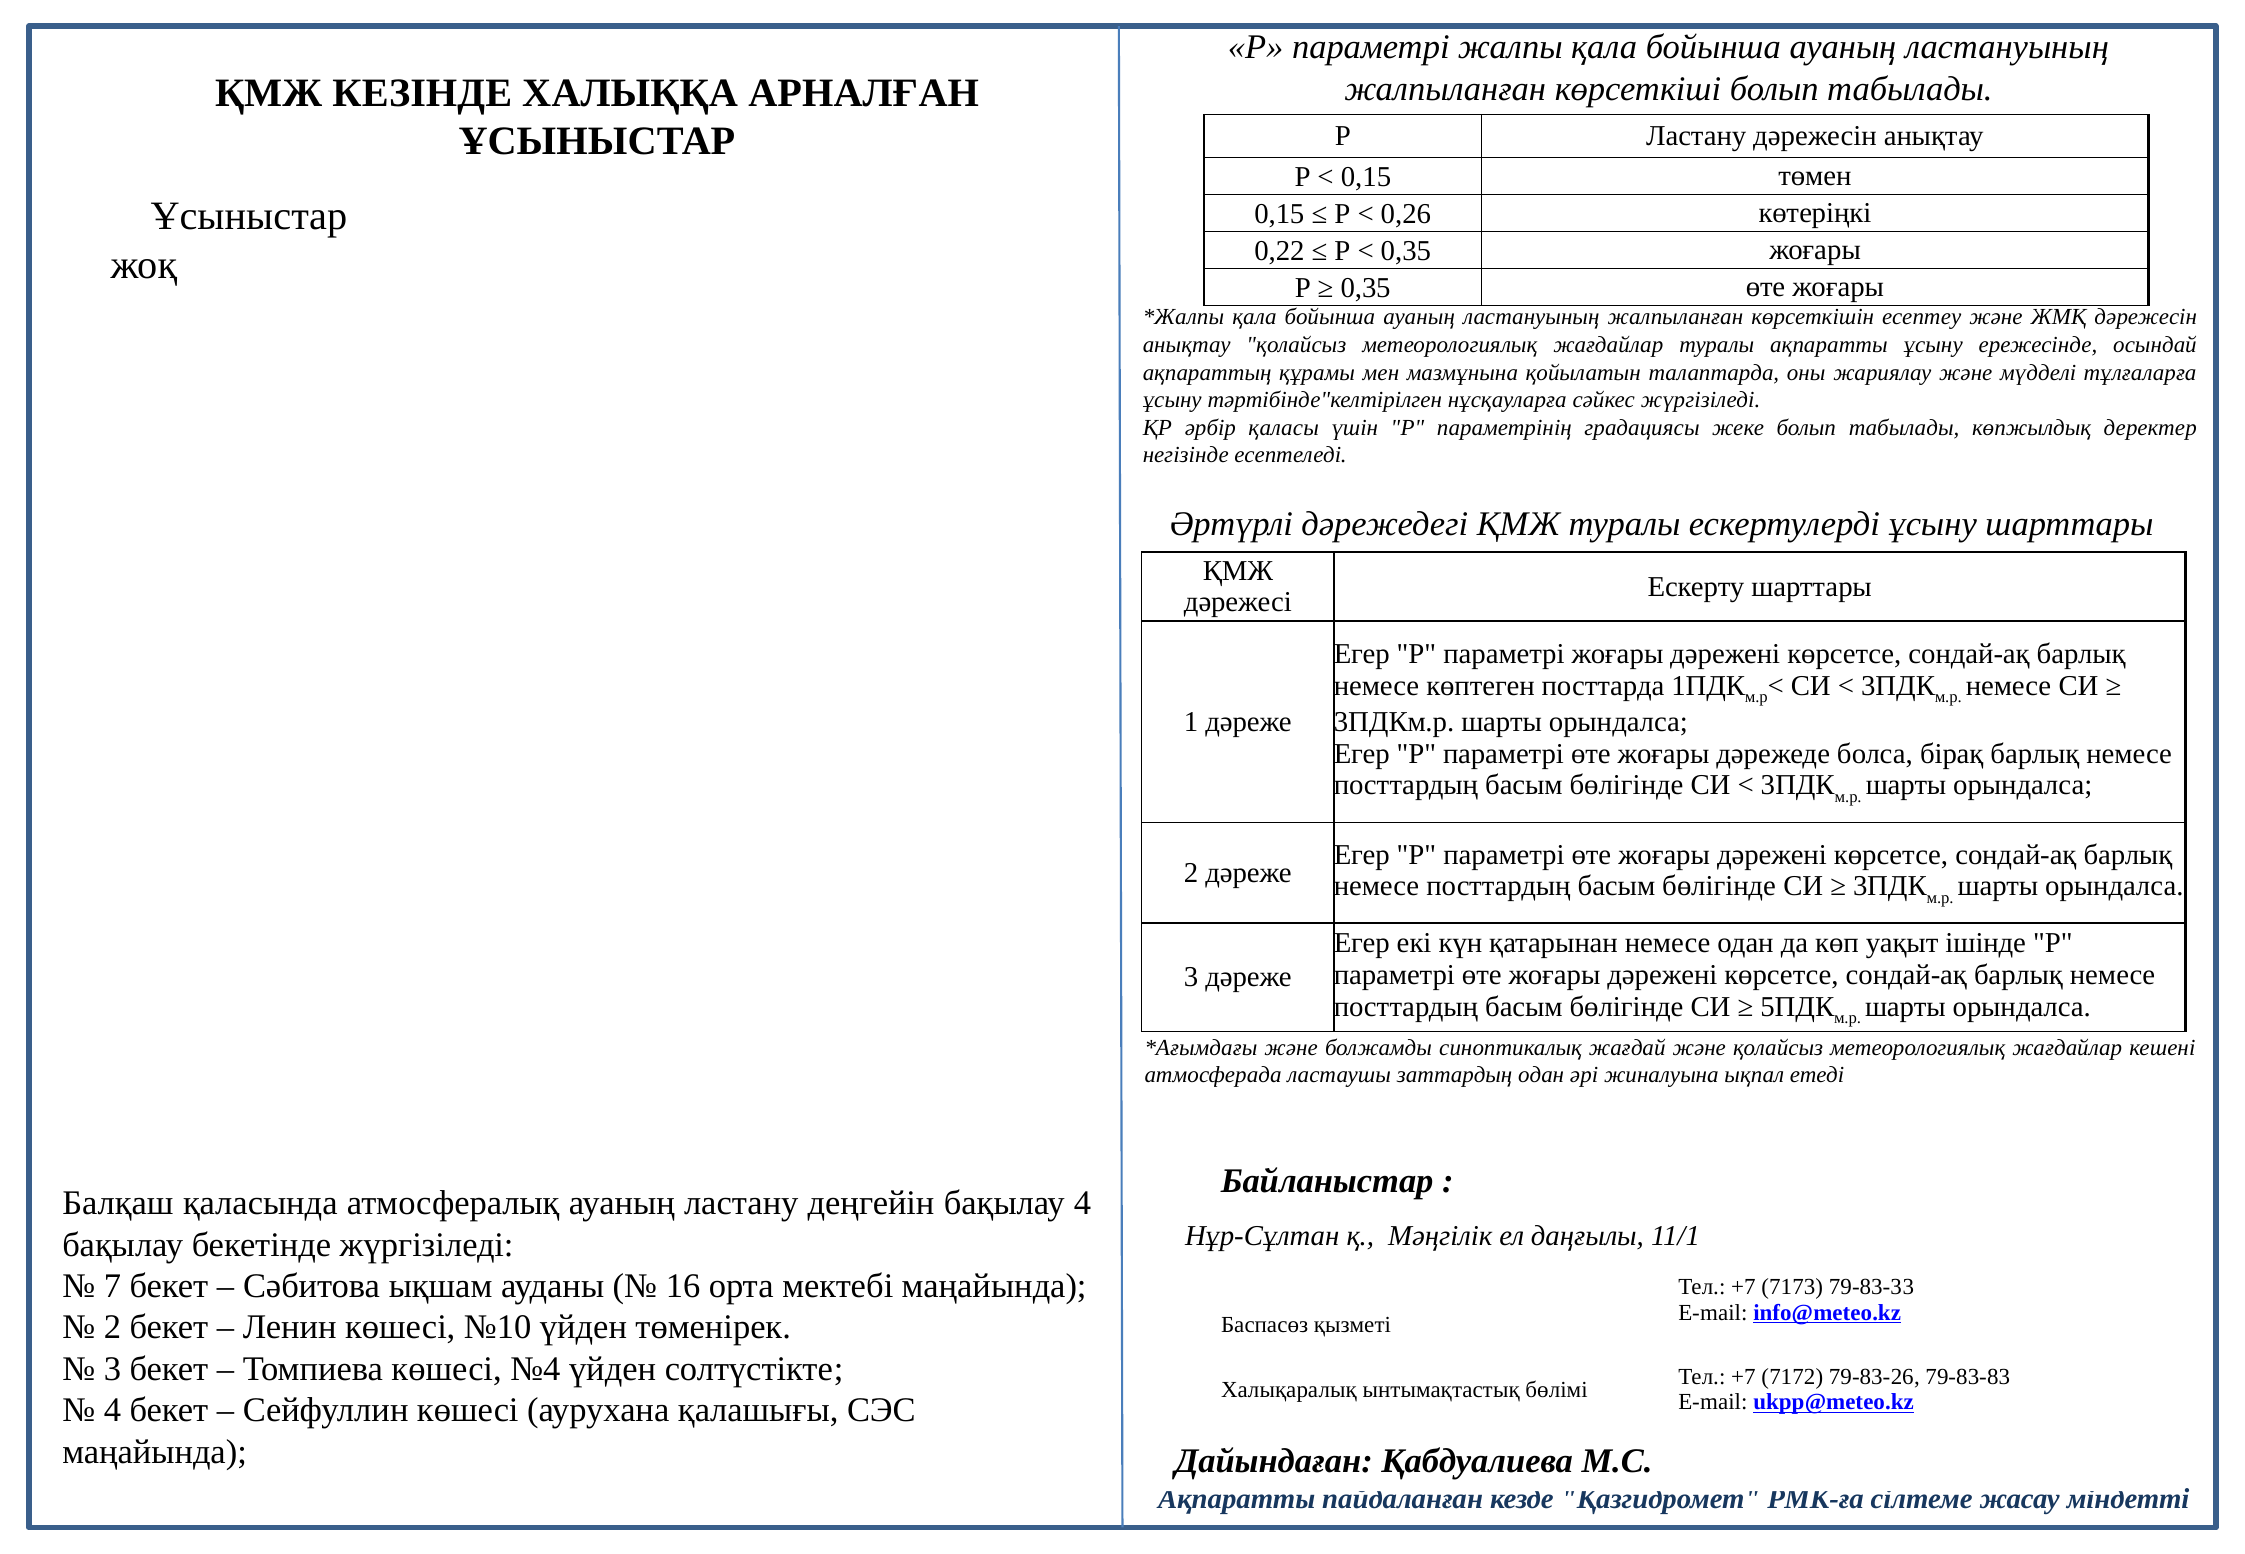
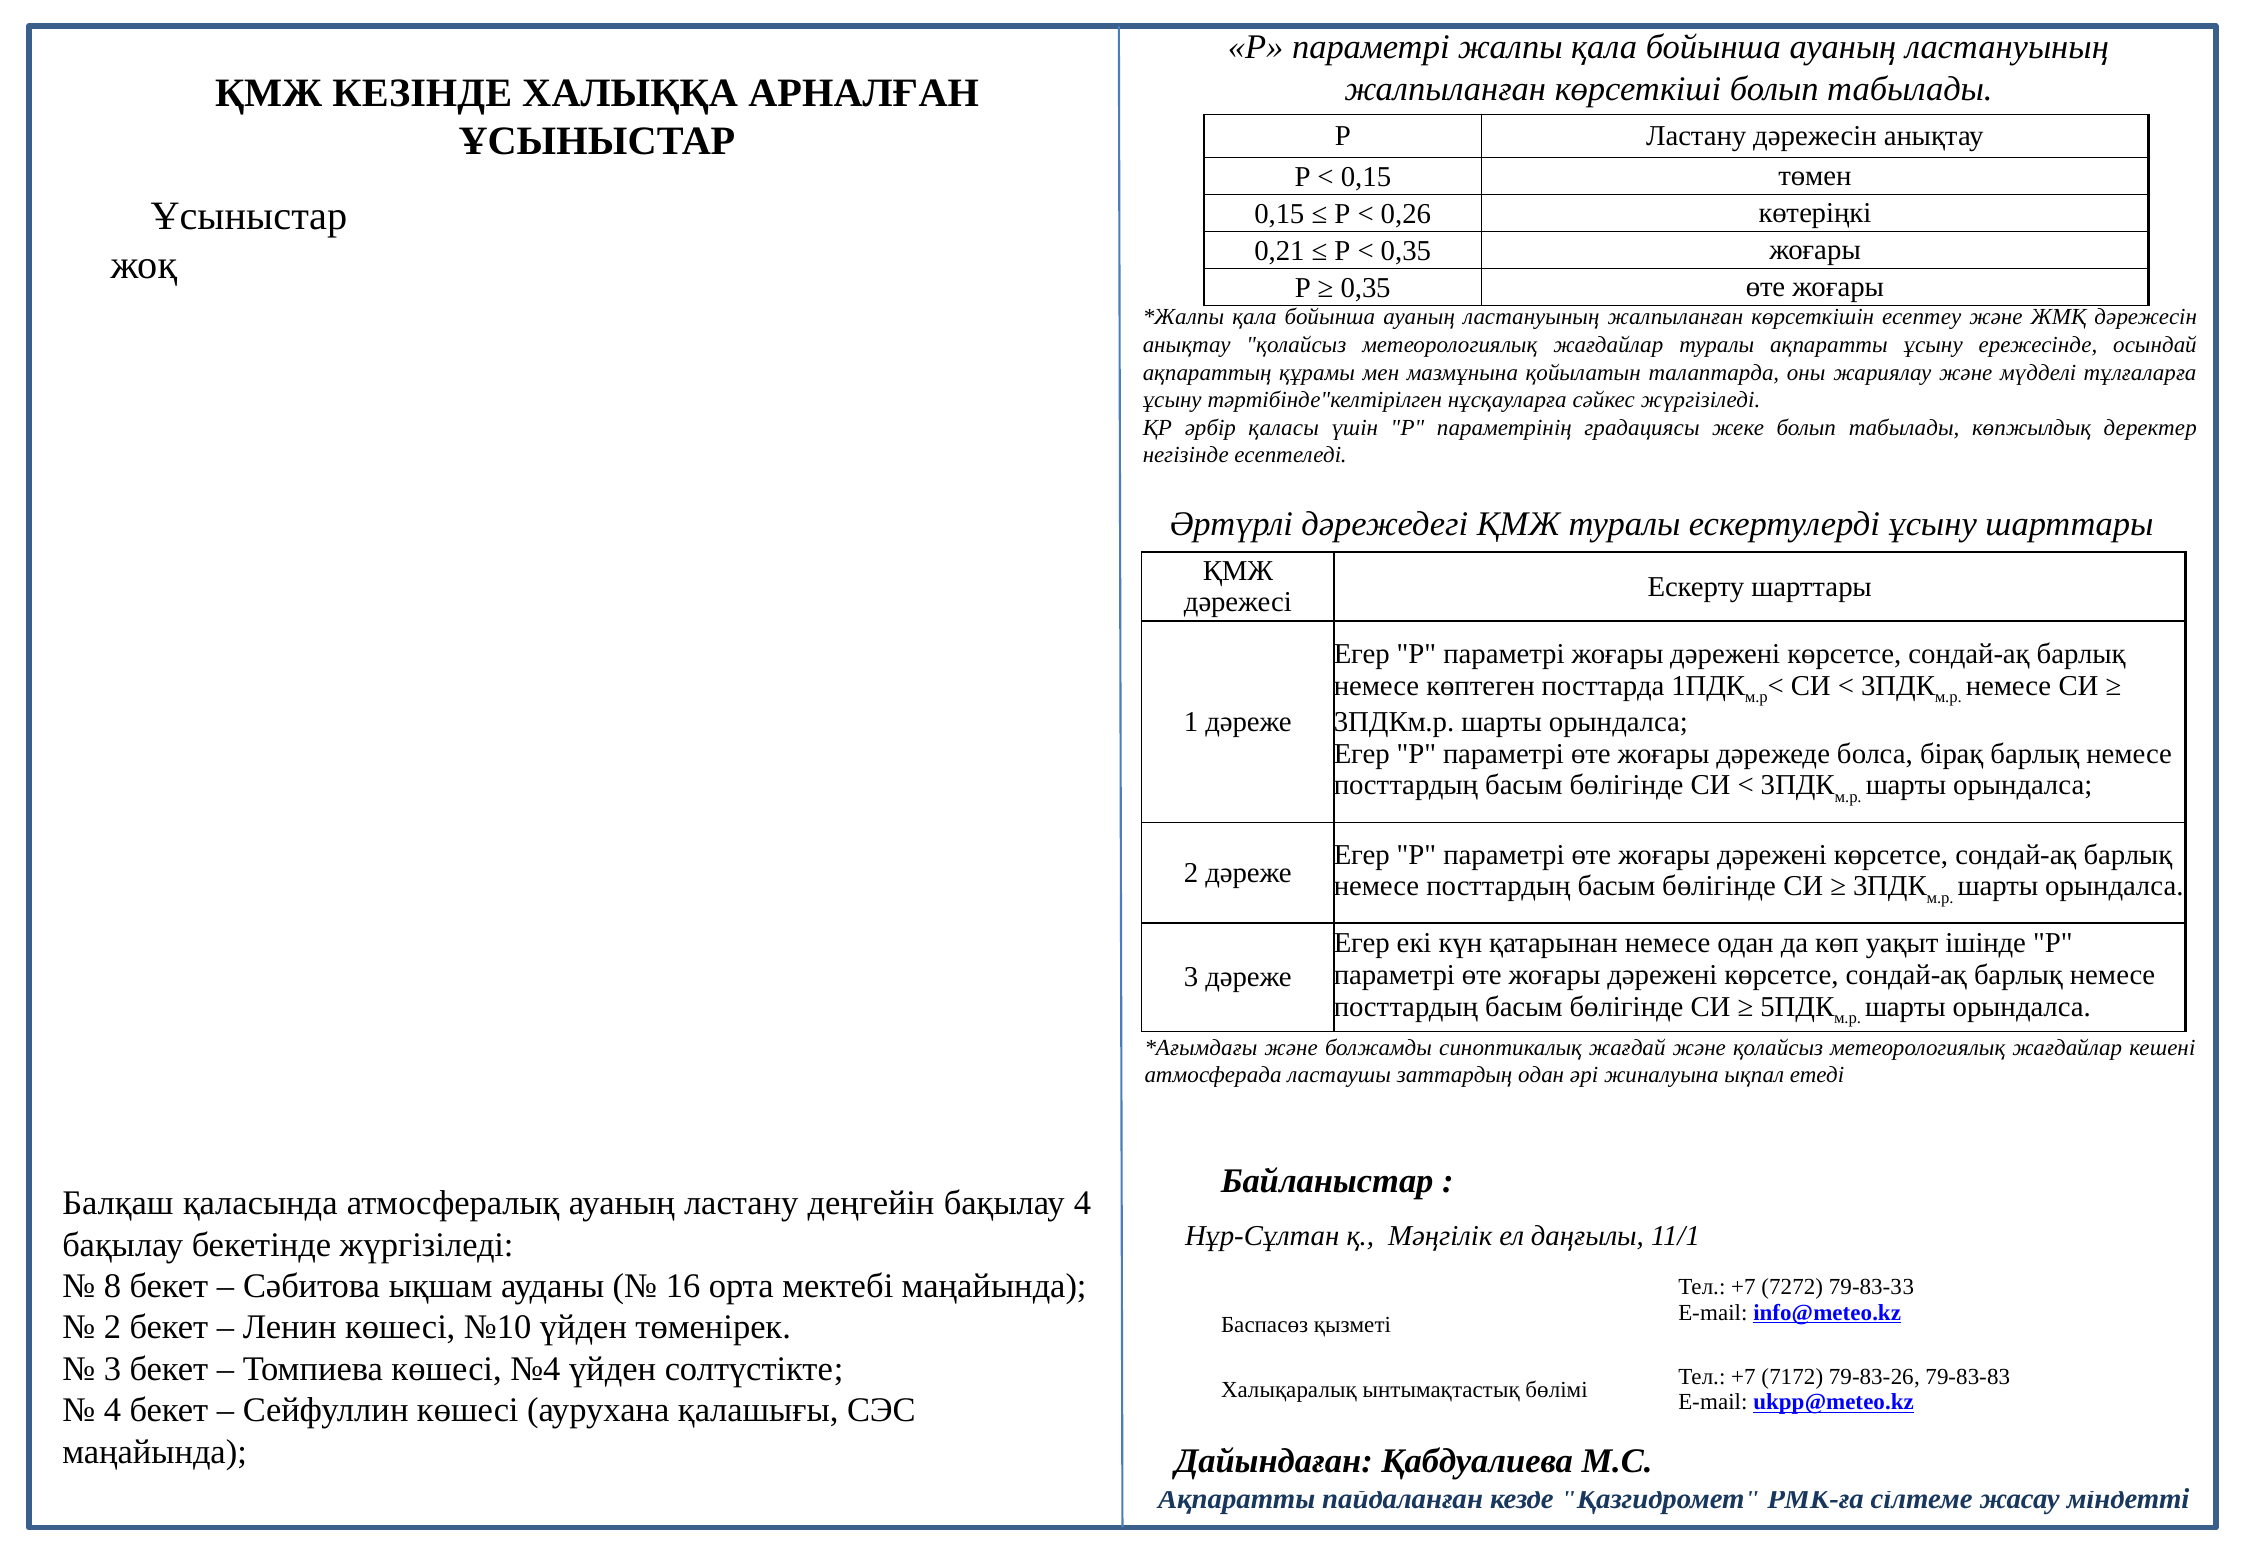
0,22: 0,22 -> 0,21 (1279, 251)
7: 7 -> 8 (112, 1286)
7173: 7173 -> 7272 (1792, 1287)
